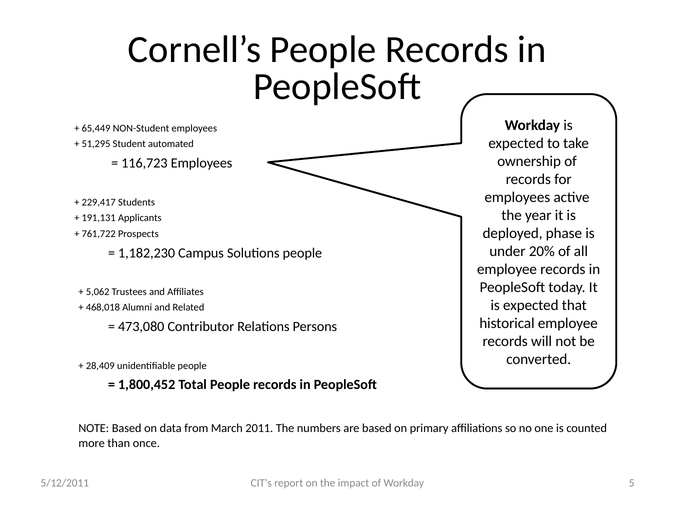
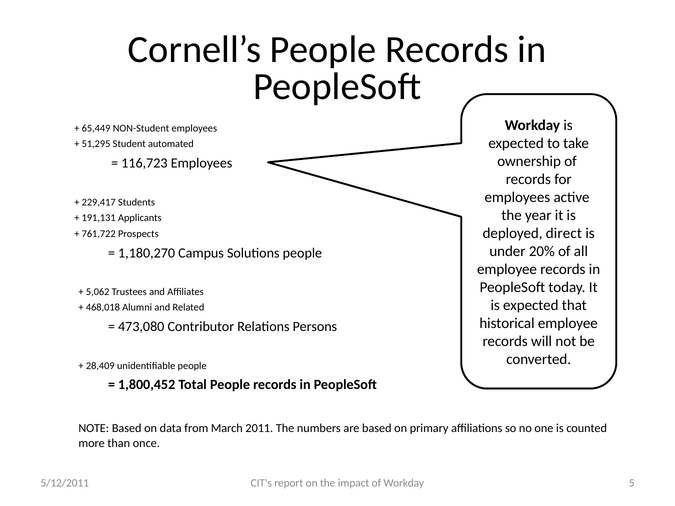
phase: phase -> direct (564, 233)
1,182,230: 1,182,230 -> 1,180,270 (147, 253)
